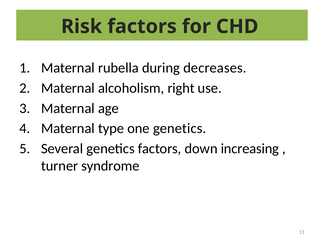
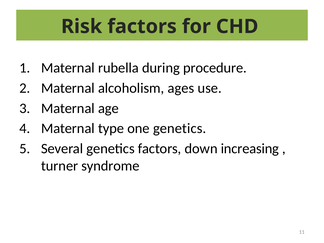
decreases: decreases -> procedure (215, 68)
right: right -> ages (181, 88)
